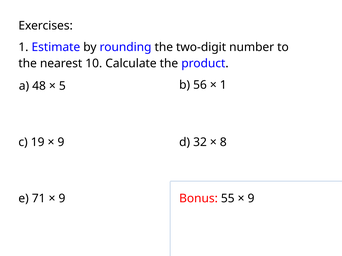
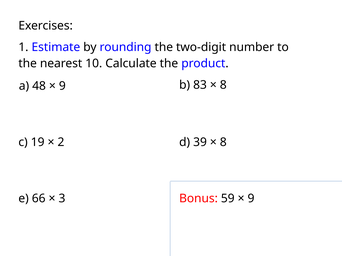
5: 5 -> 9 (62, 86)
56: 56 -> 83 (200, 85)
1: 1 -> 8 (223, 85)
9: 9 -> 2 (61, 142)
32: 32 -> 39 (200, 142)
71: 71 -> 66 (39, 199)
9: 9 -> 3 (62, 199)
55: 55 -> 59 (228, 199)
